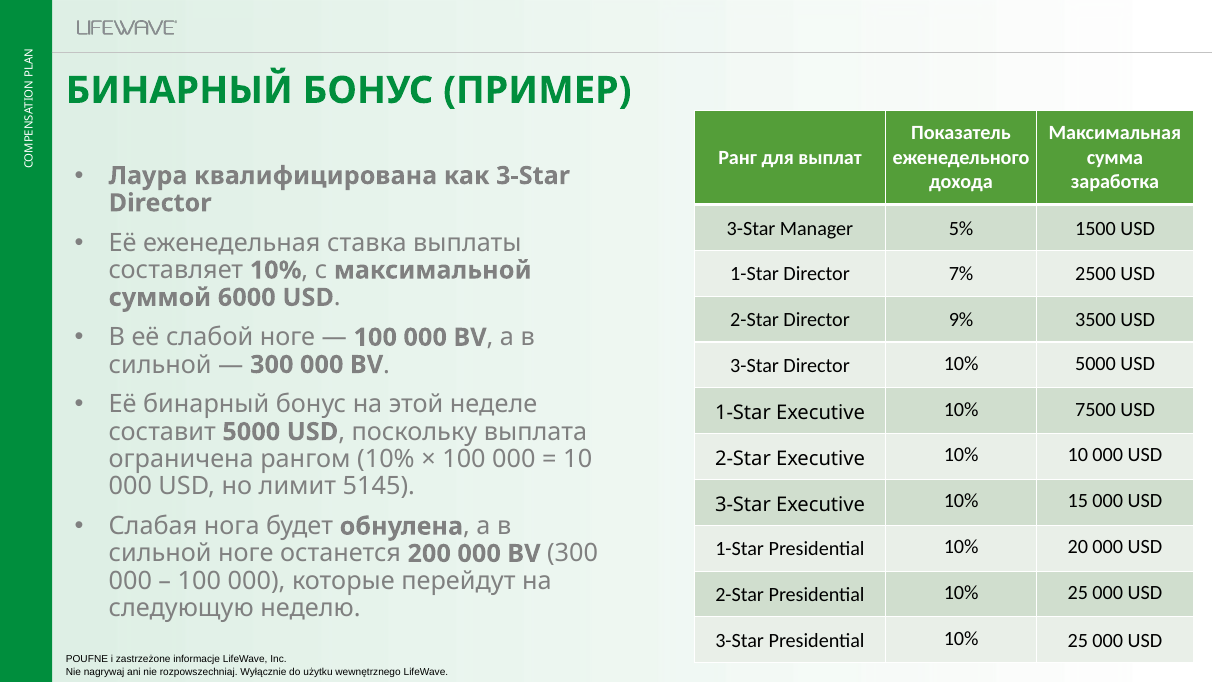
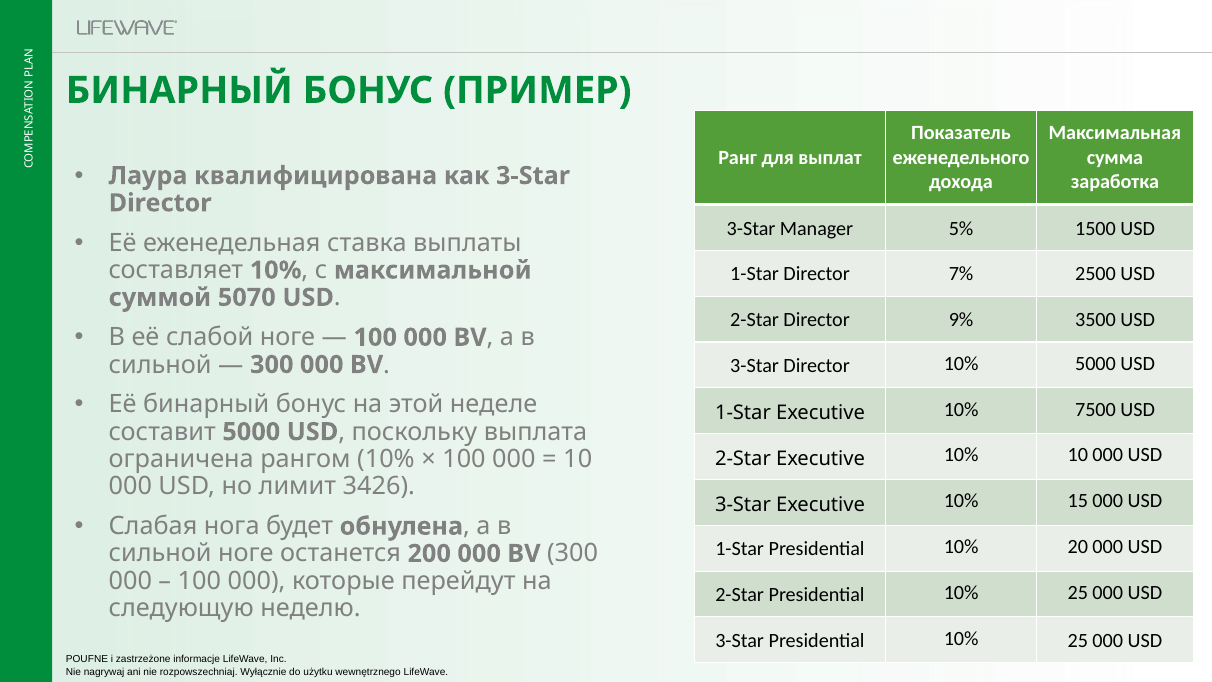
6000: 6000 -> 5070 (247, 297)
5145: 5145 -> 3426 (379, 486)
